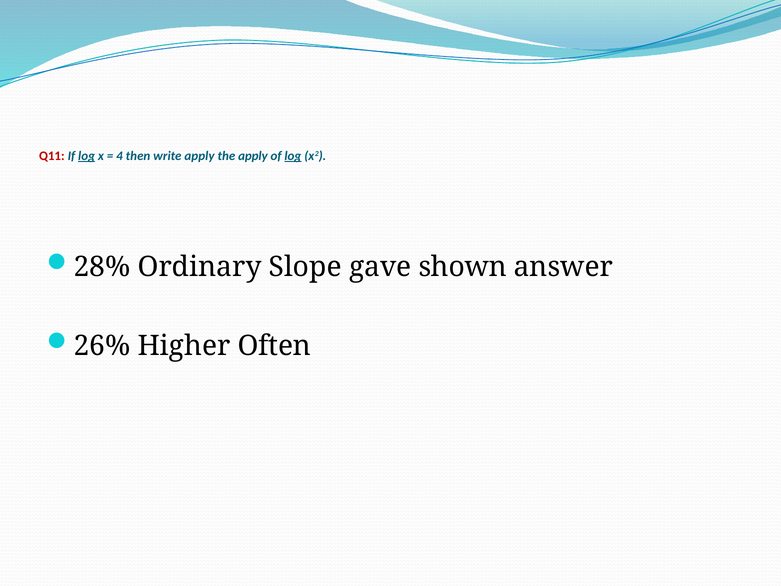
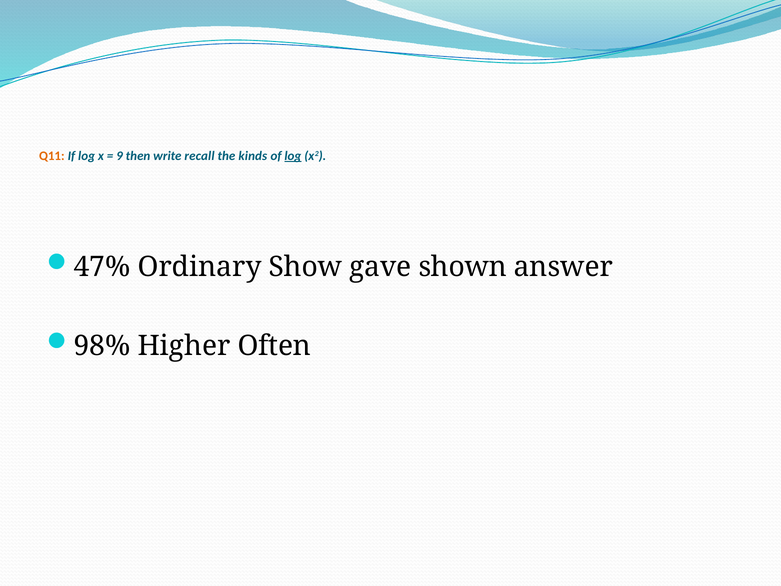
Q11 colour: red -> orange (52, 156)
log underline: present -> none (87, 156)
4: 4 -> 9 (120, 156)
write apply: apply -> recall (200, 156)
the apply: apply -> kinds (253, 156)
28%: 28% -> 47% (102, 267)
Slope: Slope -> Show (305, 267)
26%: 26% -> 98% (102, 346)
